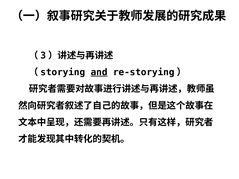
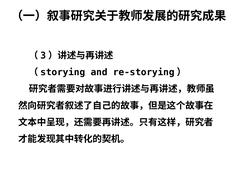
and underline: present -> none (99, 72)
